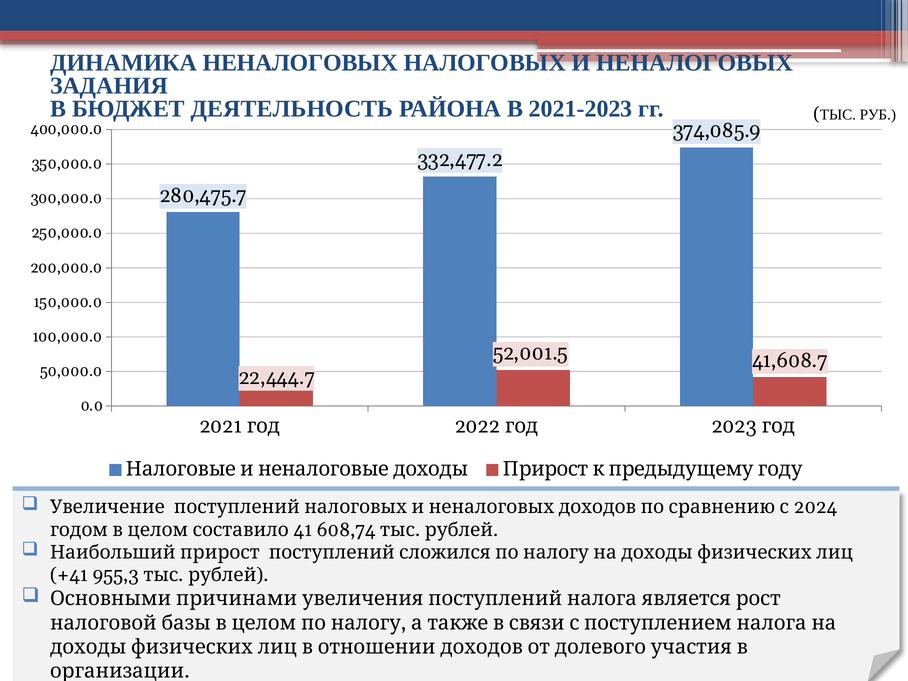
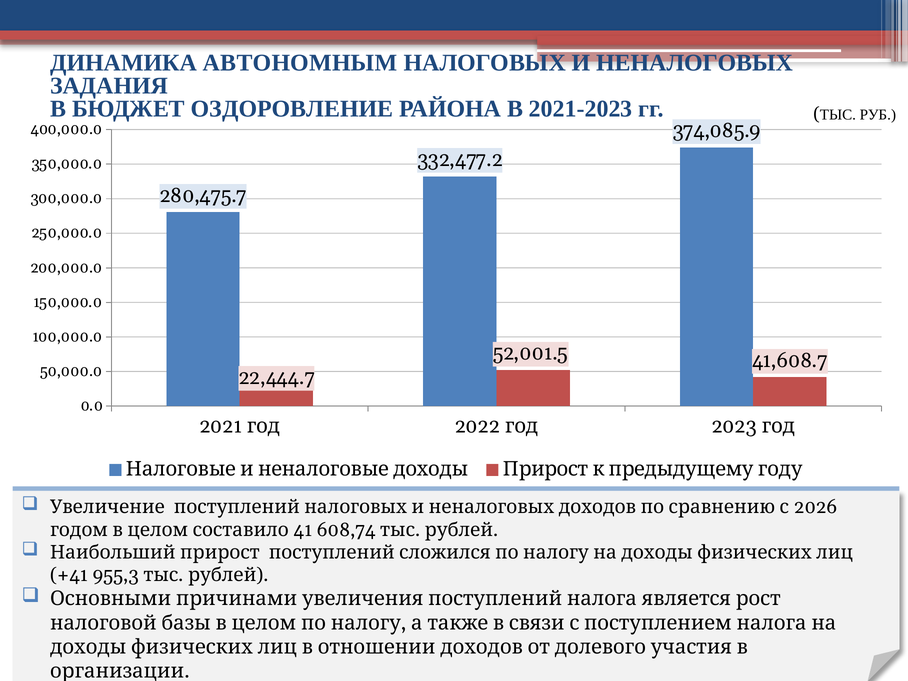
ДИНАМИКА НЕНАЛОГОВЫХ: НЕНАЛОГОВЫХ -> АВТОНОМНЫМ (300, 63)
ДЕЯТЕЛЬНОСТЬ: ДЕЯТЕЛЬНОСТЬ -> ОЗДОРОВЛЕНИЕ (292, 109)
2024: 2024 -> 2026 (816, 507)
